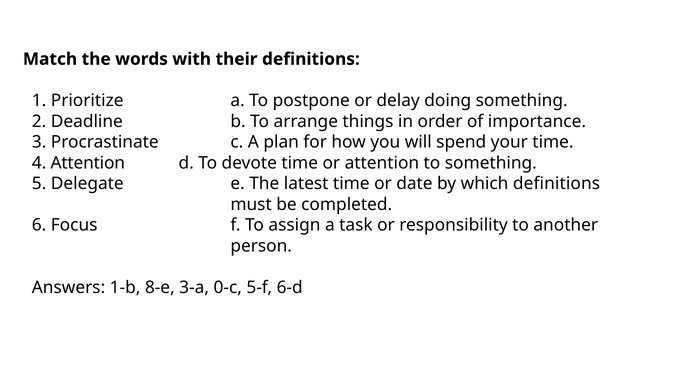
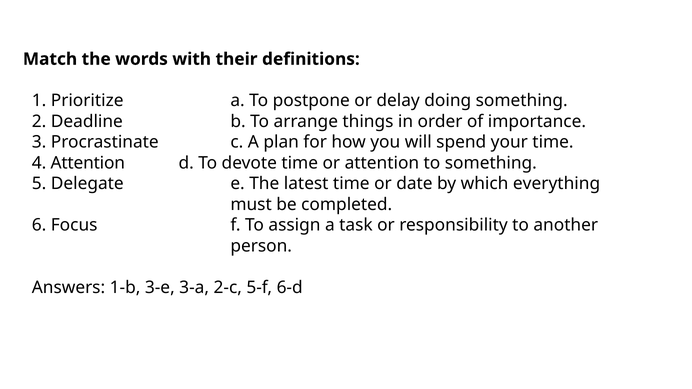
which definitions: definitions -> everything (557, 184)
8-e: 8-e -> 3-e (160, 287)
0-c: 0-c -> 2-c (228, 287)
